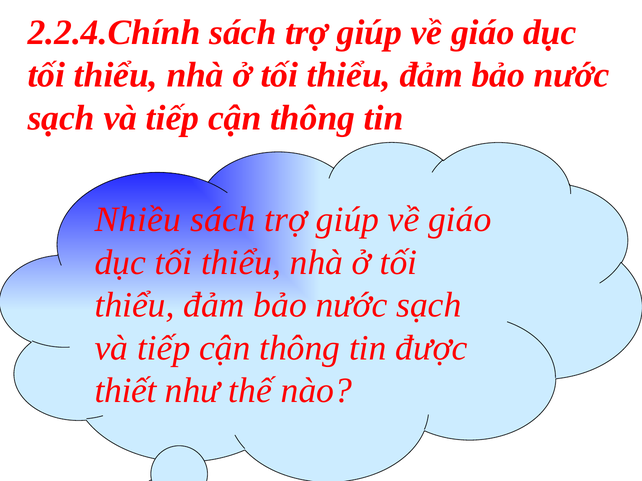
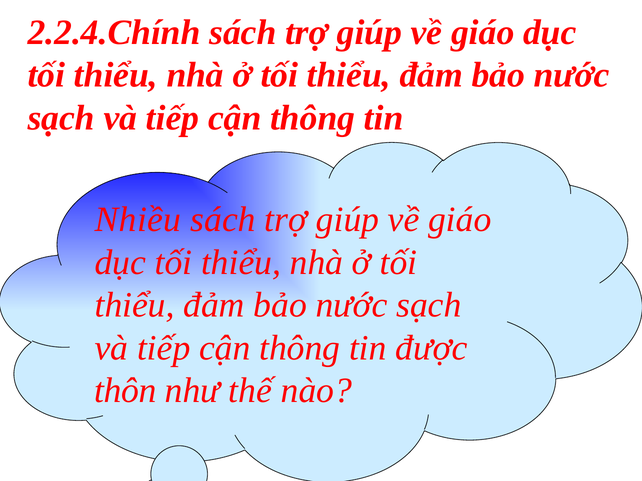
thiết: thiết -> thôn (126, 391)
